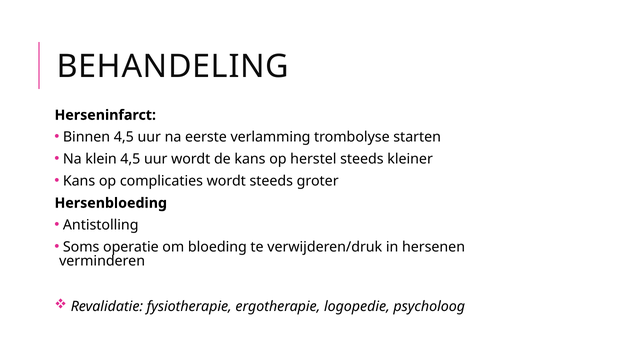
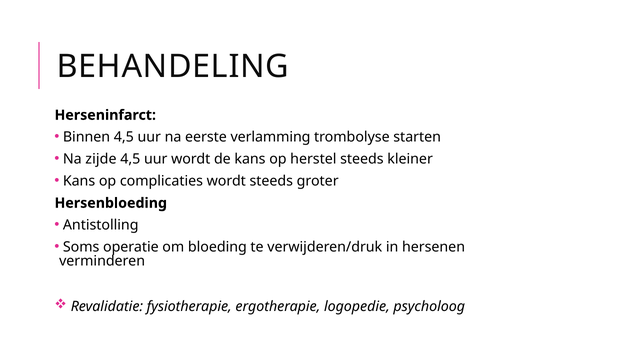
klein: klein -> zijde (101, 159)
